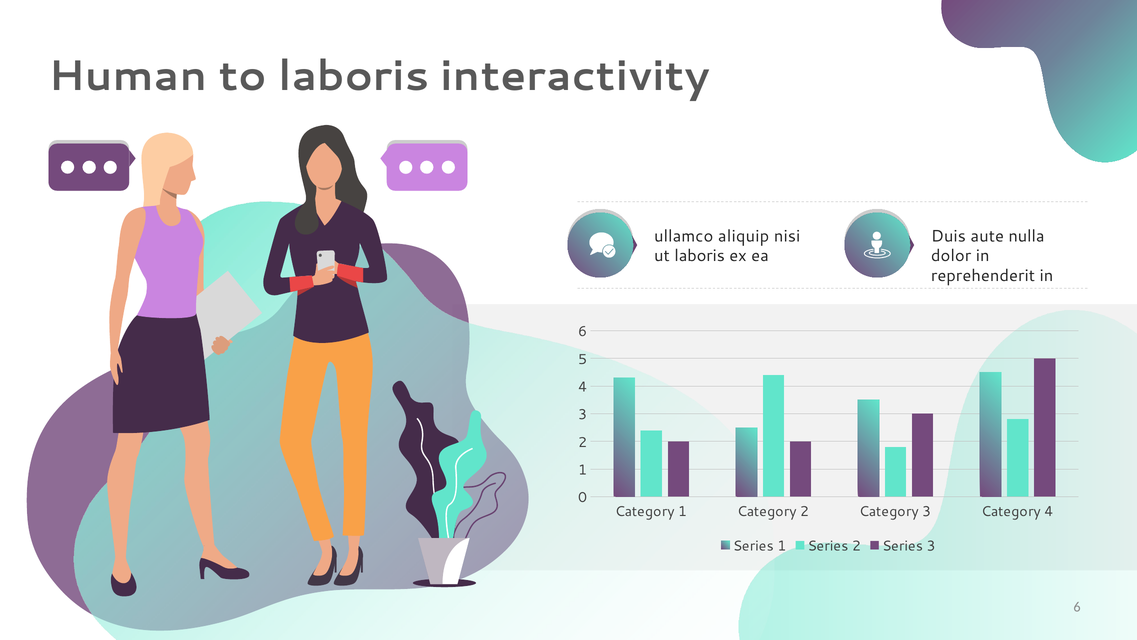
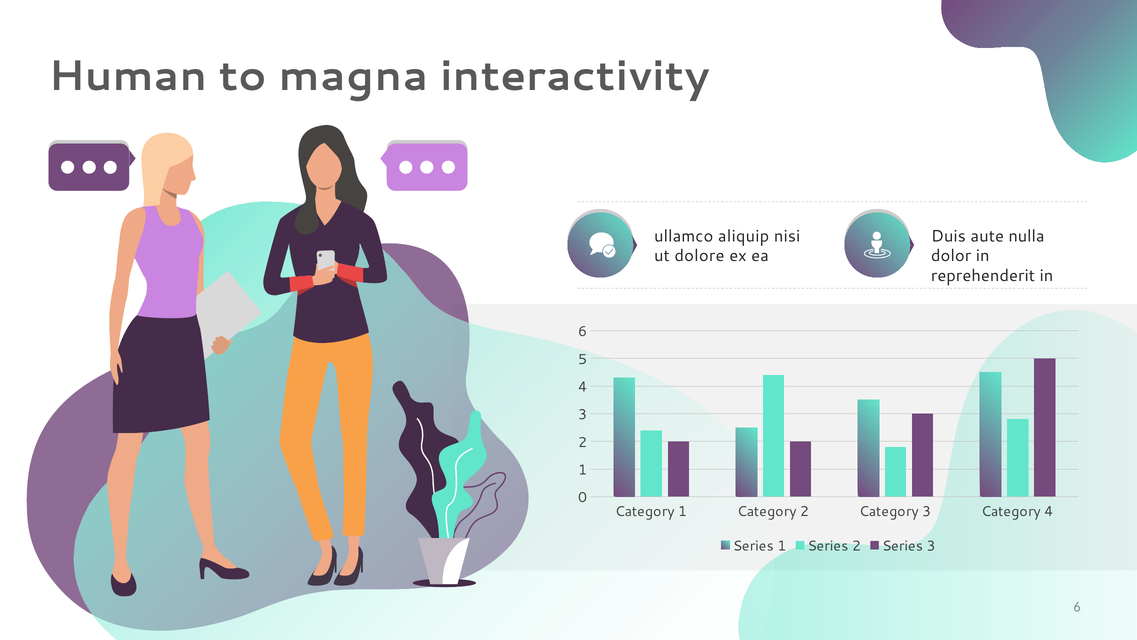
to laboris: laboris -> magna (353, 76)
laboris: laboris -> dolore (699, 256)
